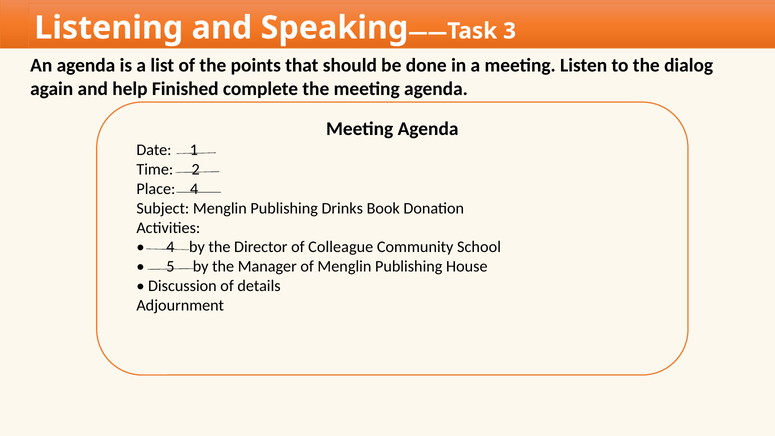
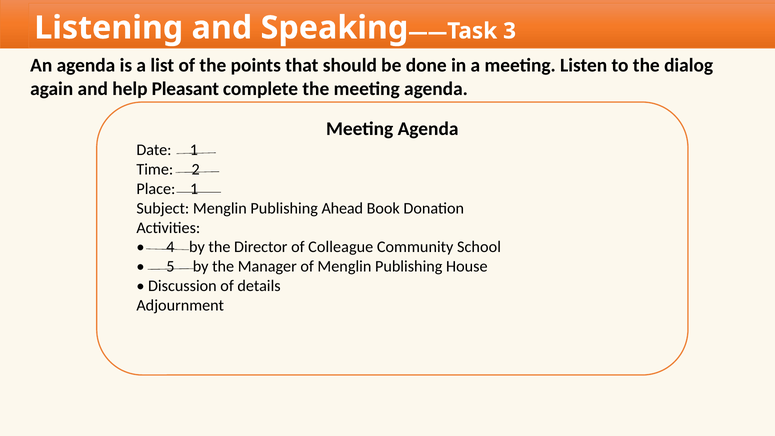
Finished: Finished -> Pleasant (185, 89)
Place 4: 4 -> 1 (194, 189)
Drinks: Drinks -> Ahead (342, 208)
